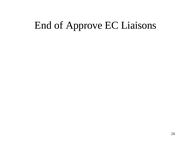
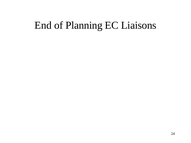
Approve: Approve -> Planning (84, 25)
